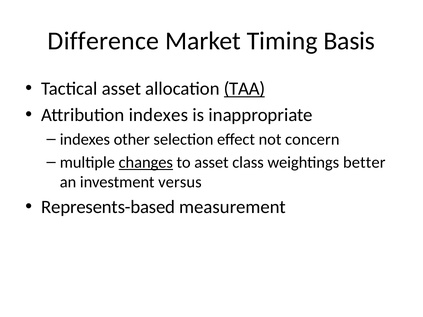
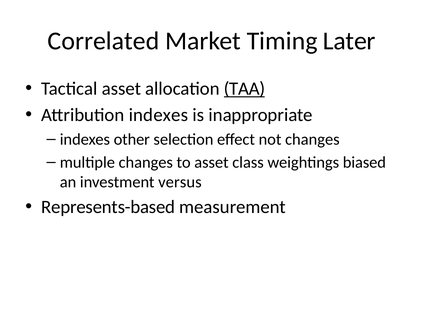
Difference: Difference -> Correlated (103, 41)
Basis: Basis -> Later (349, 41)
not concern: concern -> changes (312, 139)
changes underline: present -> none (146, 162)
better: better -> biased (364, 162)
